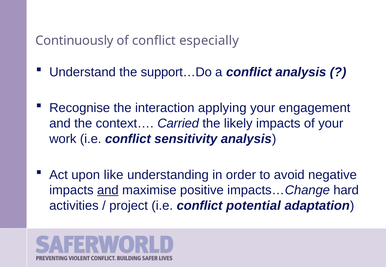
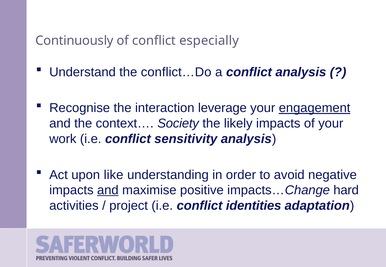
support…Do: support…Do -> conflict…Do (176, 72)
applying: applying -> leverage (222, 108)
engagement underline: none -> present (315, 108)
Carried: Carried -> Society (178, 124)
potential: potential -> identities (254, 206)
